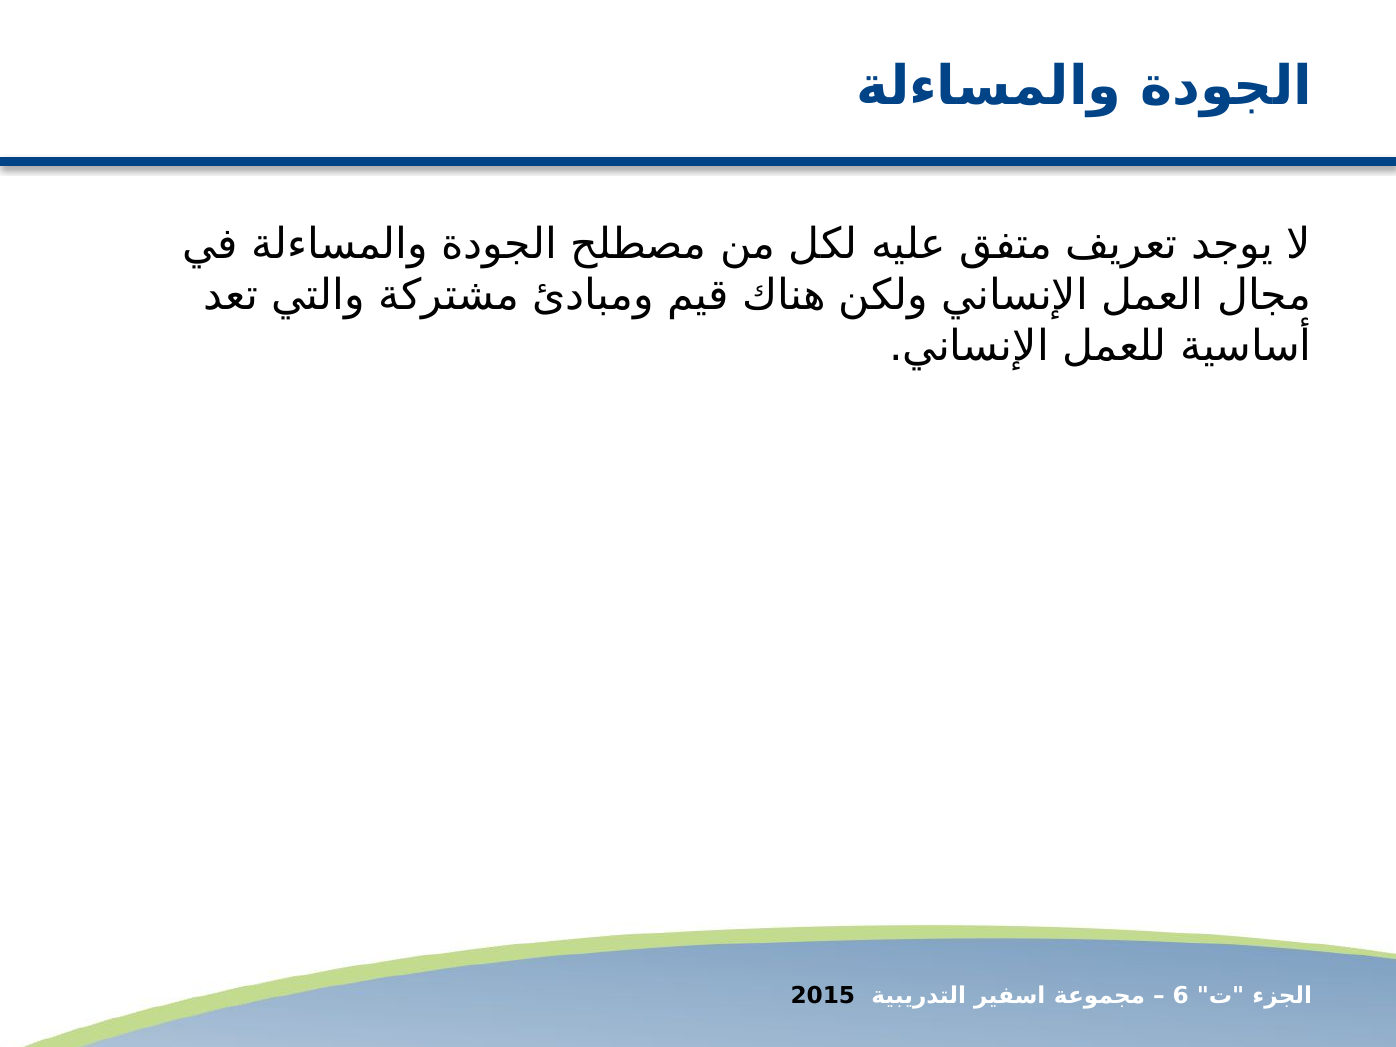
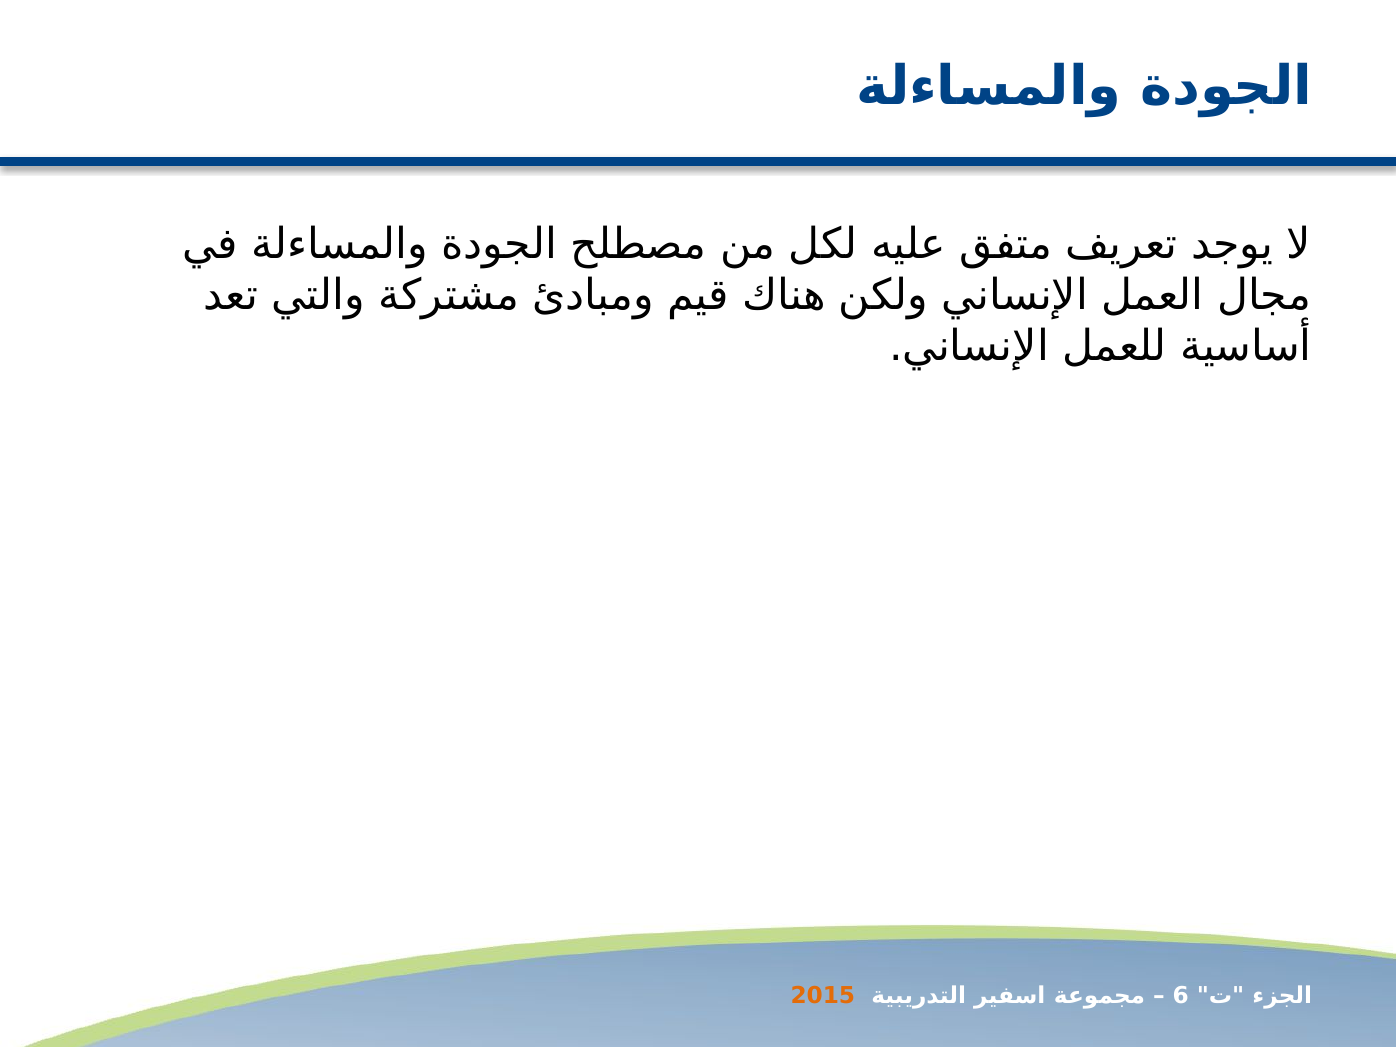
2015 colour: black -> orange (823, 996)
